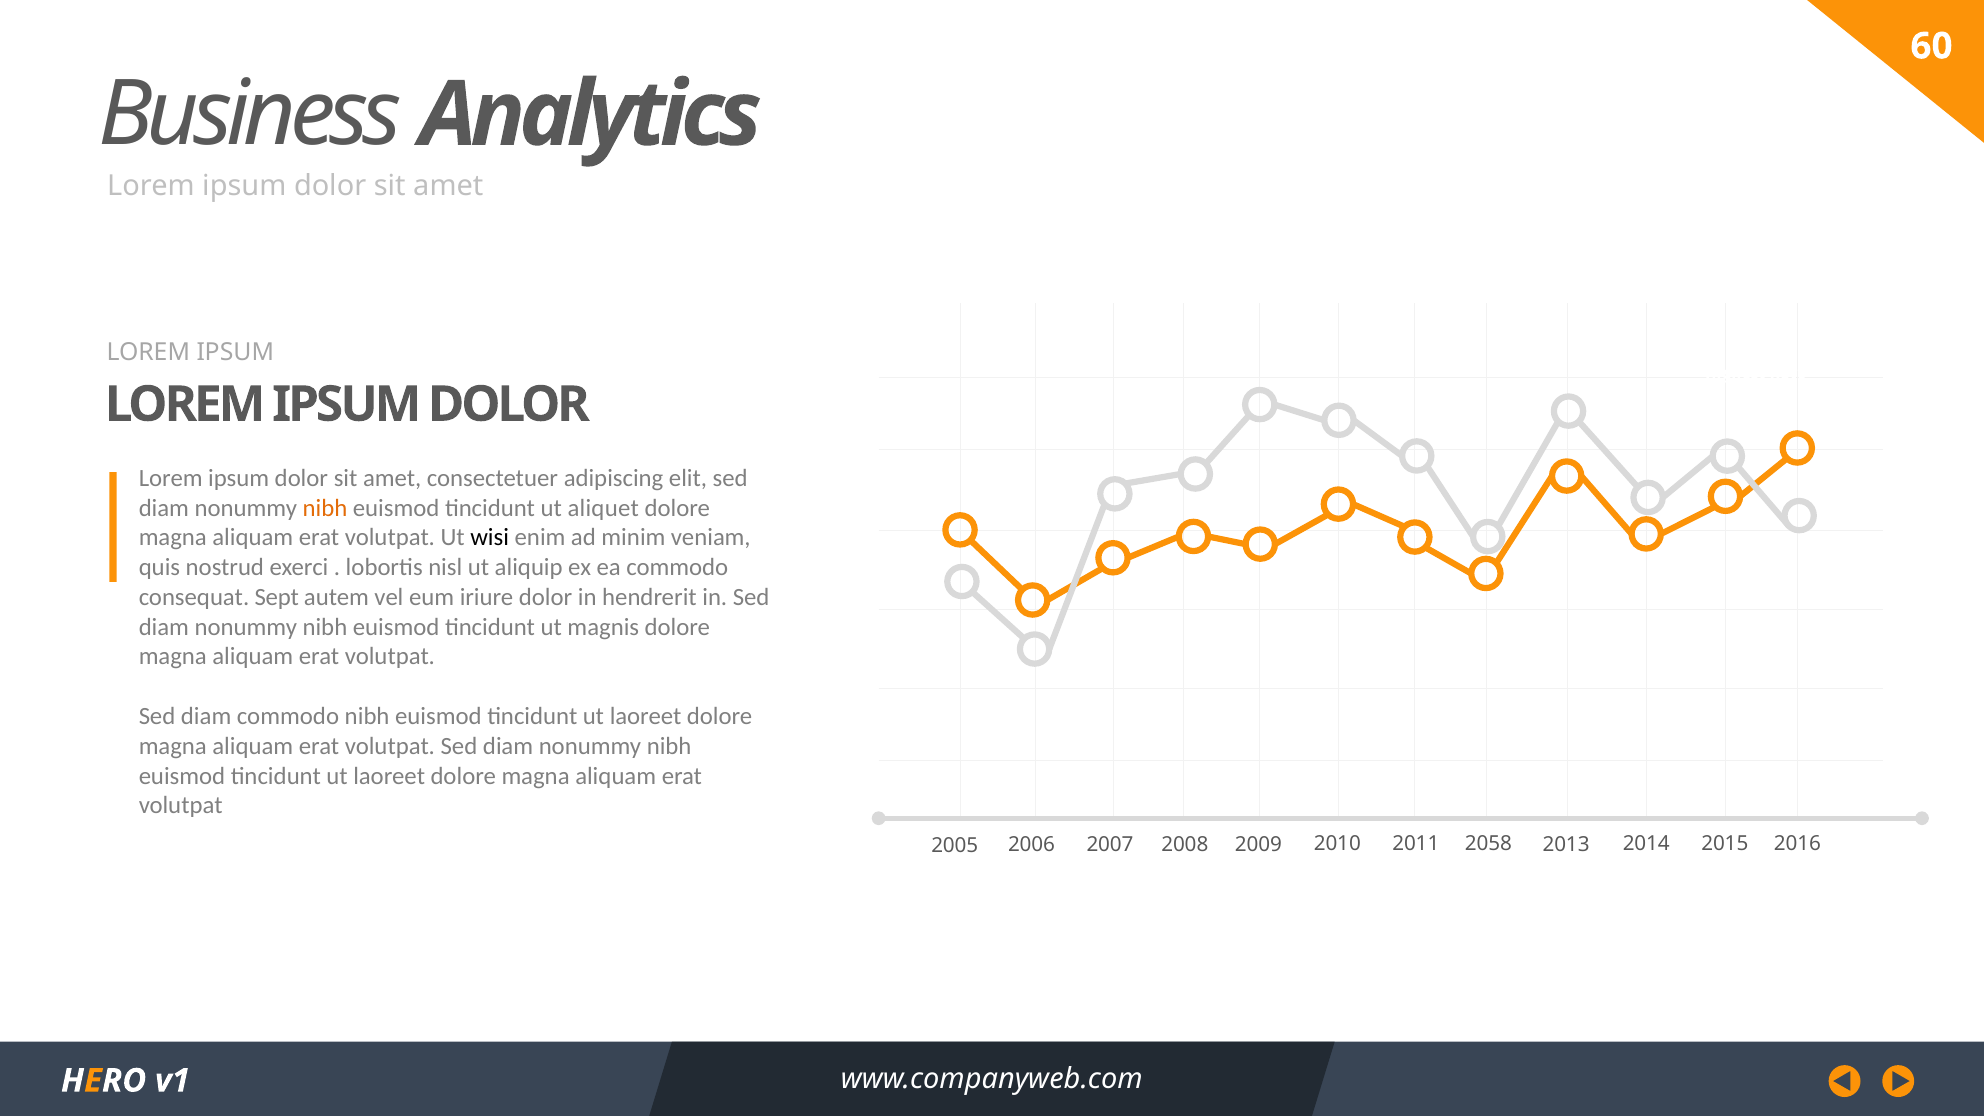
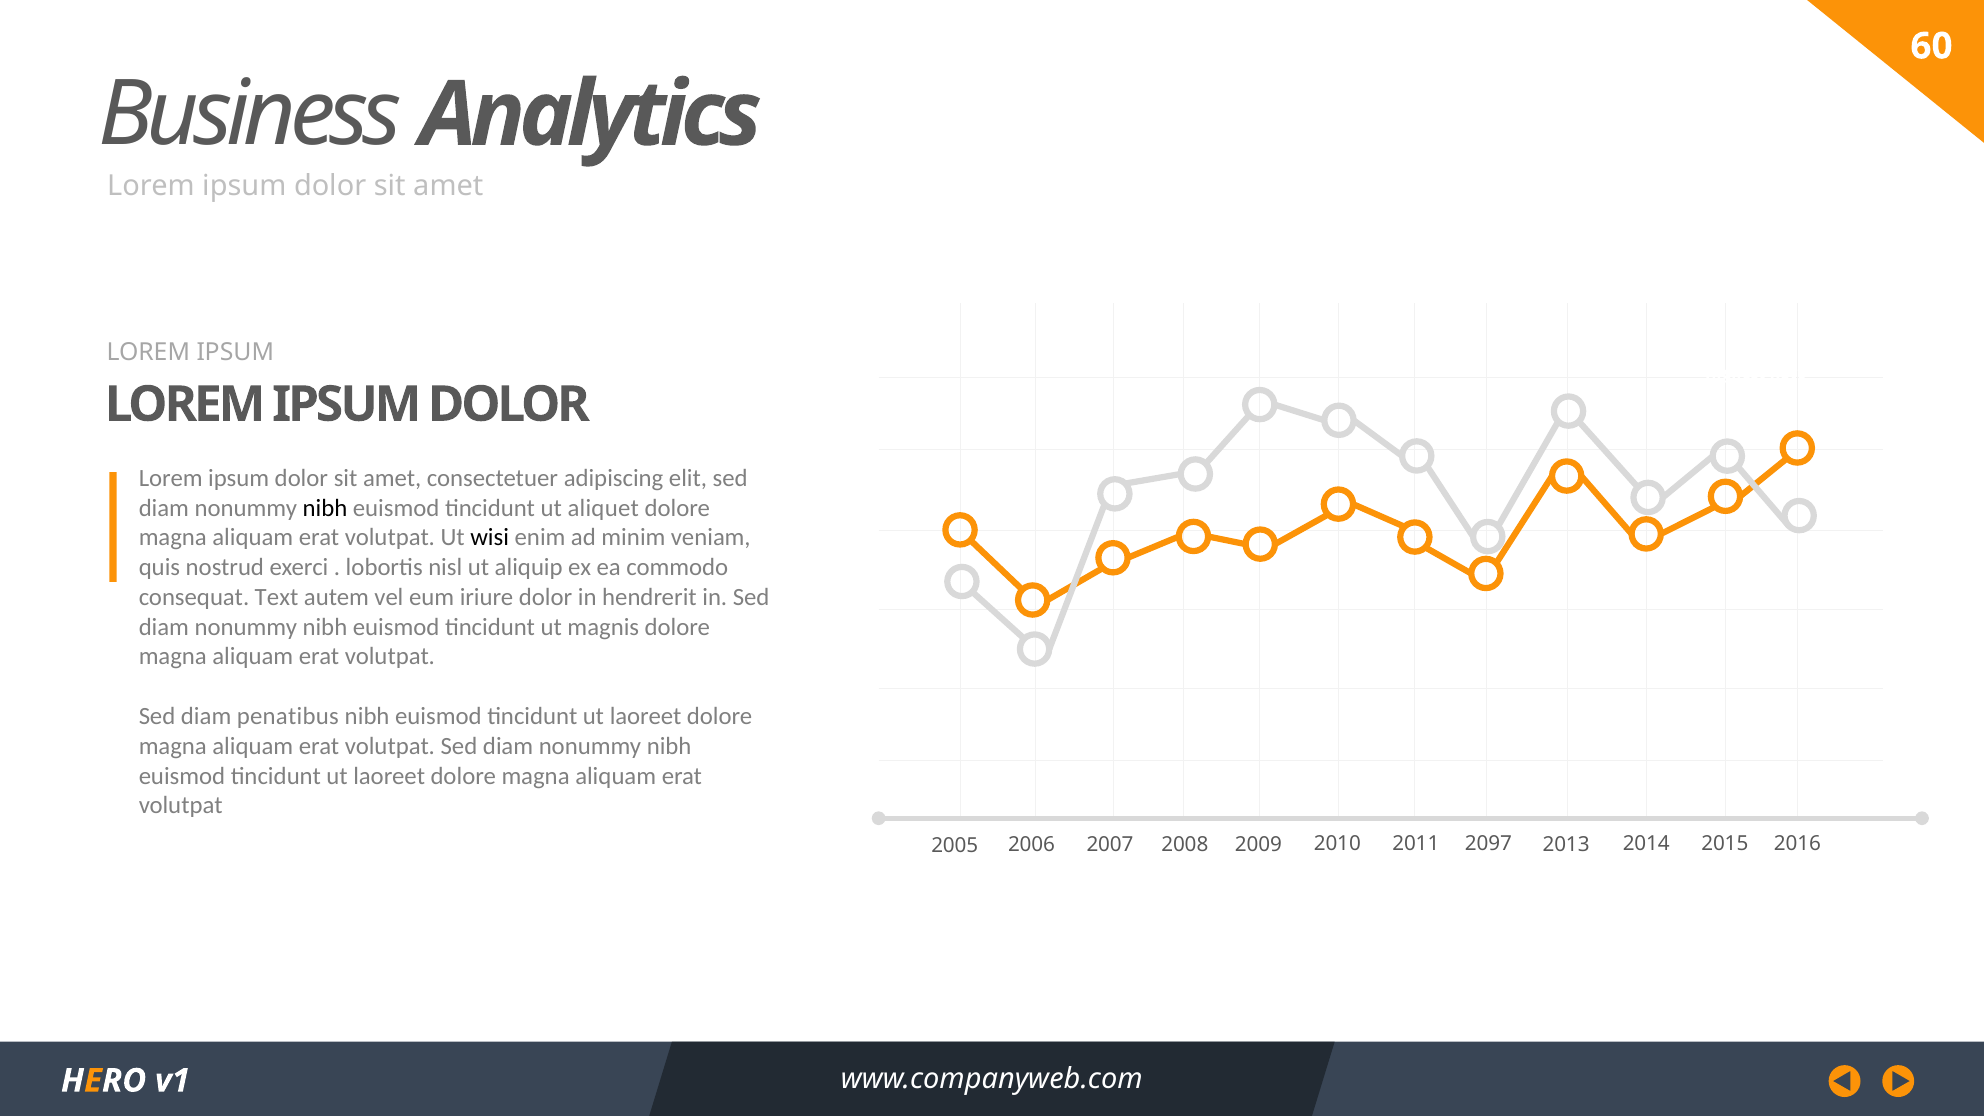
nibh colour: orange -> black (325, 508)
Sept: Sept -> Text (277, 597)
diam commodo: commodo -> penatibus (288, 716)
2058: 2058 -> 2097 (1489, 843)
